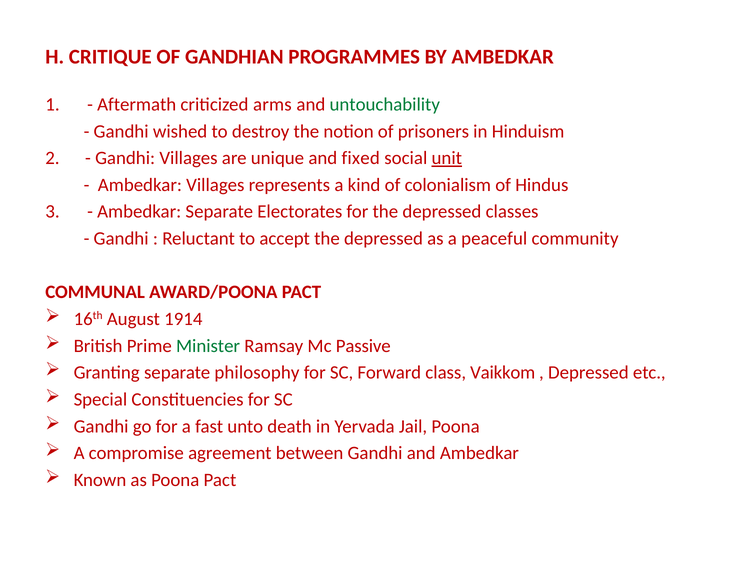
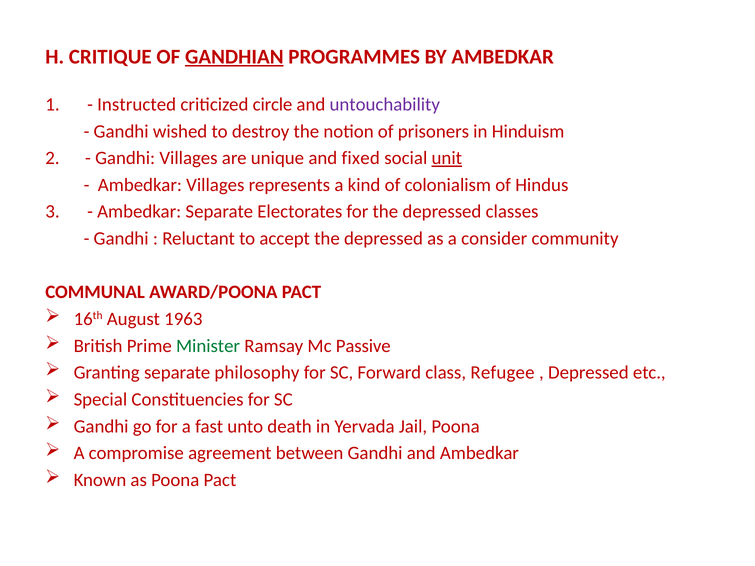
GANDHIAN underline: none -> present (234, 57)
Aftermath: Aftermath -> Instructed (137, 104)
arms: arms -> circle (273, 104)
untouchability colour: green -> purple (385, 104)
peaceful: peaceful -> consider (494, 239)
1914: 1914 -> 1963 (183, 319)
Vaikkom: Vaikkom -> Refugee (503, 373)
